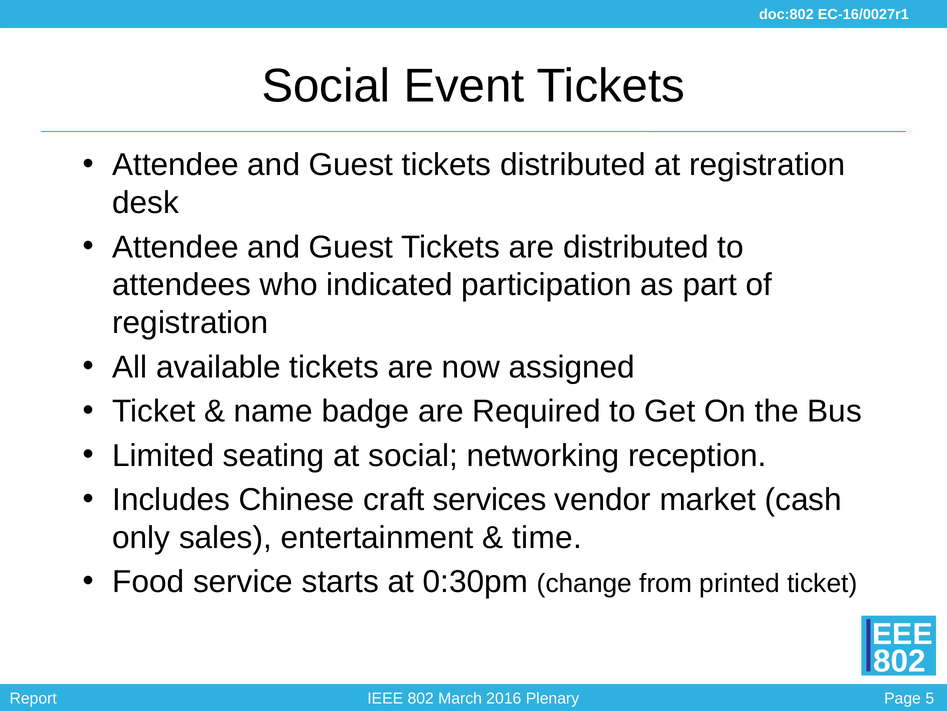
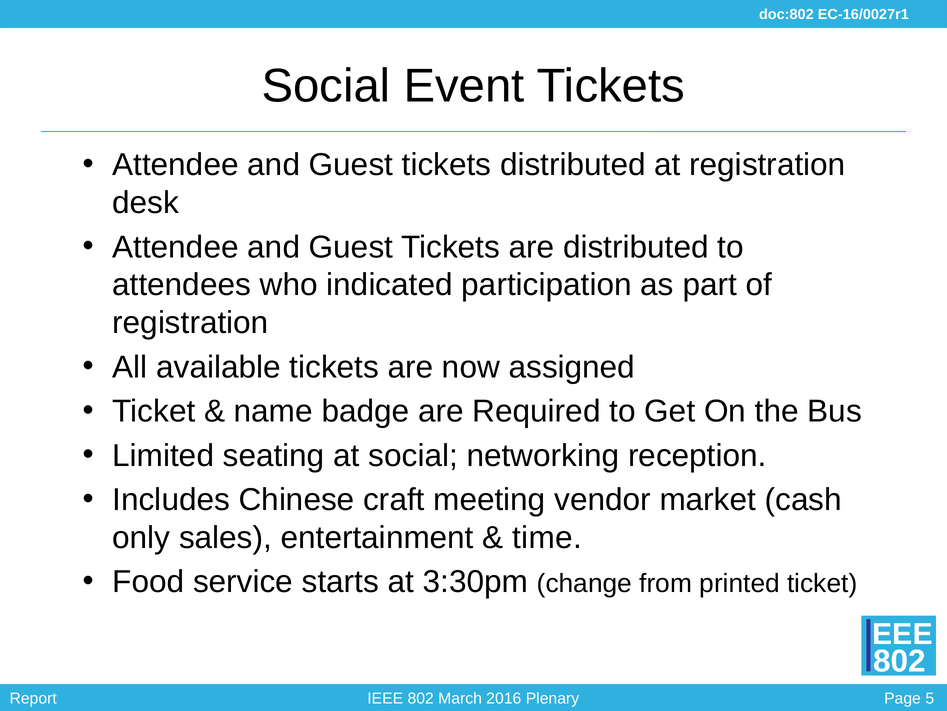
services: services -> meeting (489, 499)
0:30pm: 0:30pm -> 3:30pm (475, 581)
